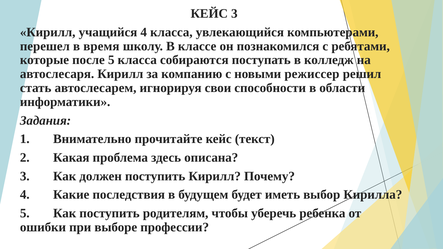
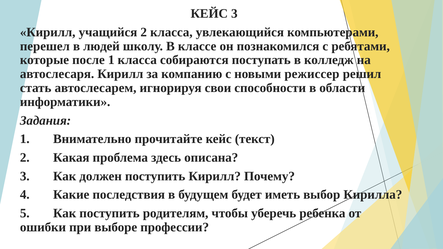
учащийся 4: 4 -> 2 (144, 32)
время: время -> людей (101, 46)
после 5: 5 -> 1 (111, 60)
